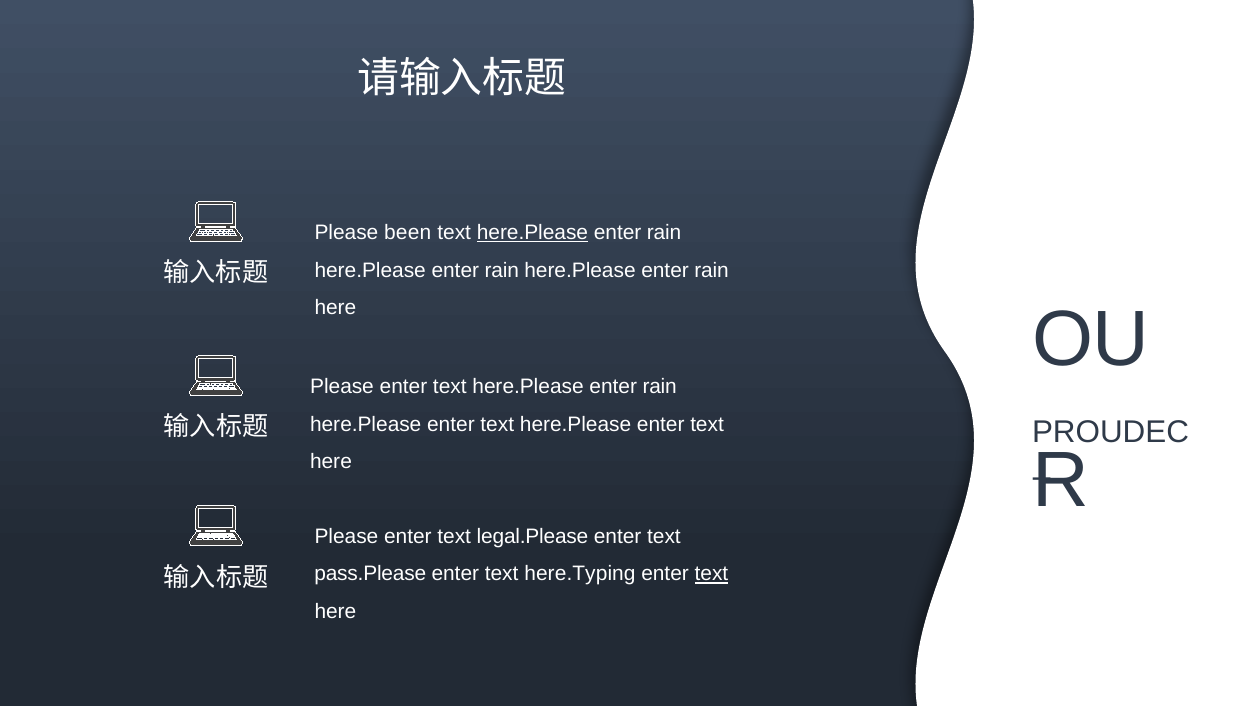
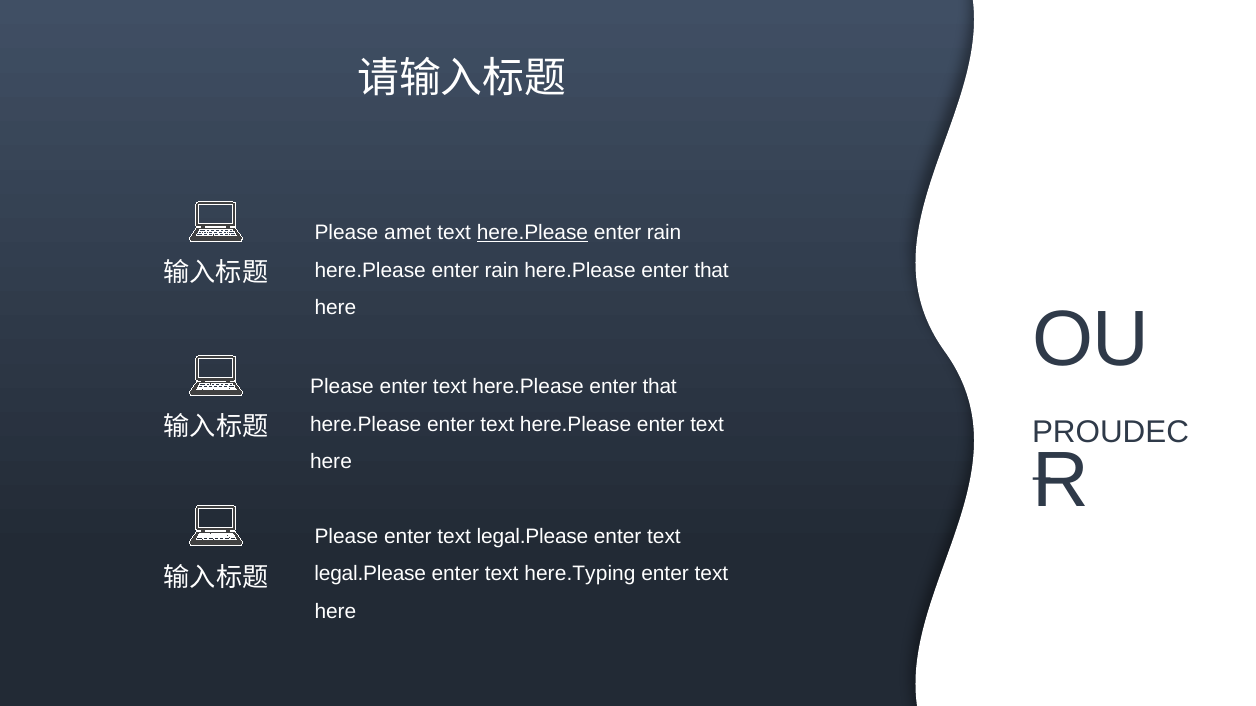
been: been -> amet (408, 233)
rain: rain -> that (712, 270)
rain: rain -> that (660, 387)
pass.Please: pass.Please -> legal.Please (370, 574)
text underline: present -> none (711, 574)
